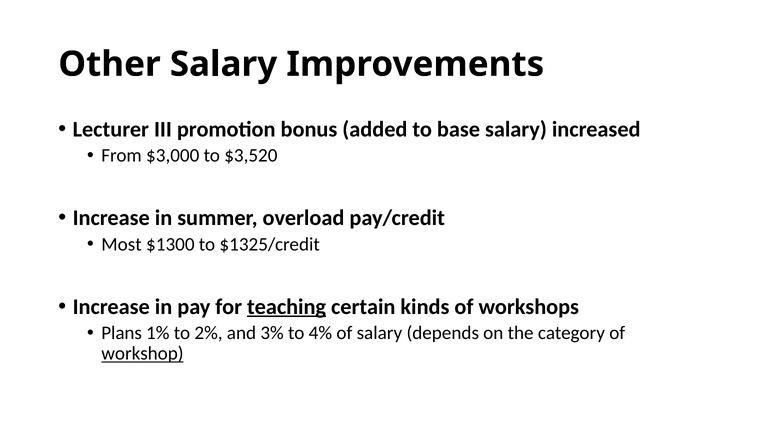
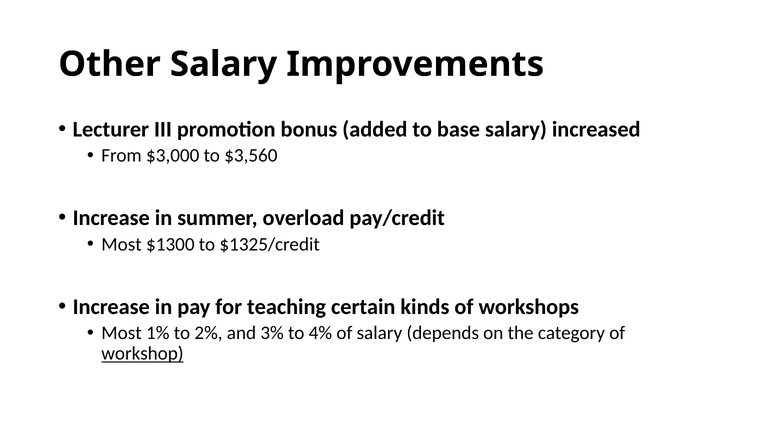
$3,520: $3,520 -> $3,560 (251, 156)
teaching underline: present -> none (287, 307)
Plans: Plans -> Most (122, 333)
